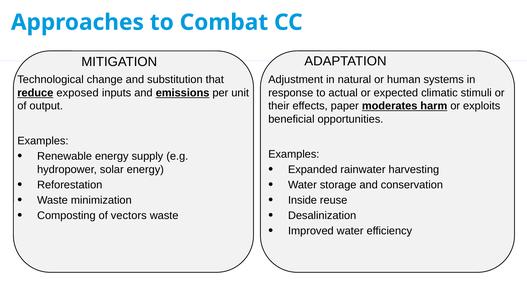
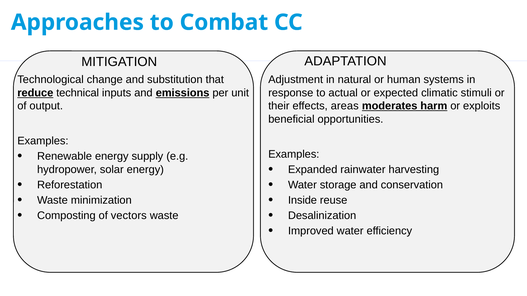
exposed: exposed -> technical (78, 93)
paper: paper -> areas (345, 106)
